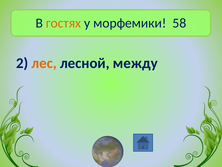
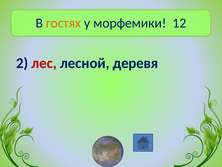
58: 58 -> 12 (179, 23)
лес colour: orange -> red (44, 63)
между: между -> деревя (135, 63)
